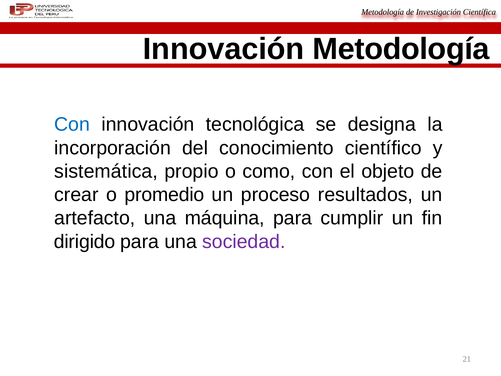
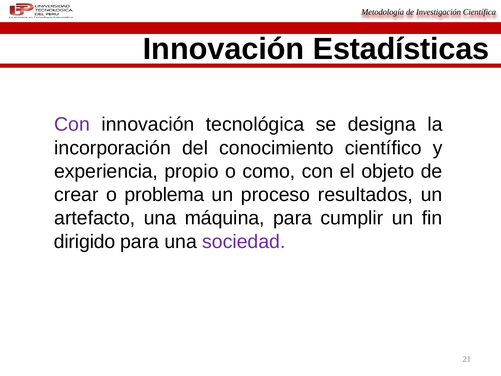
Innovación Metodología: Metodología -> Estadísticas (401, 49)
Con colour: blue -> purple (72, 124)
sistemática: sistemática -> experiencia (106, 171)
promedio: promedio -> problema (164, 195)
